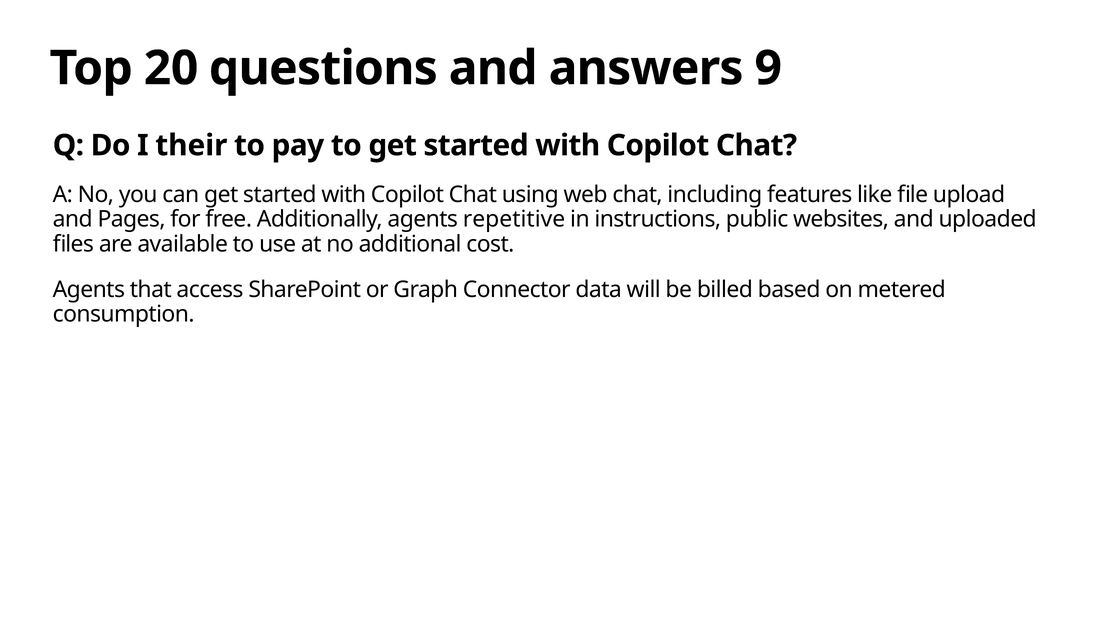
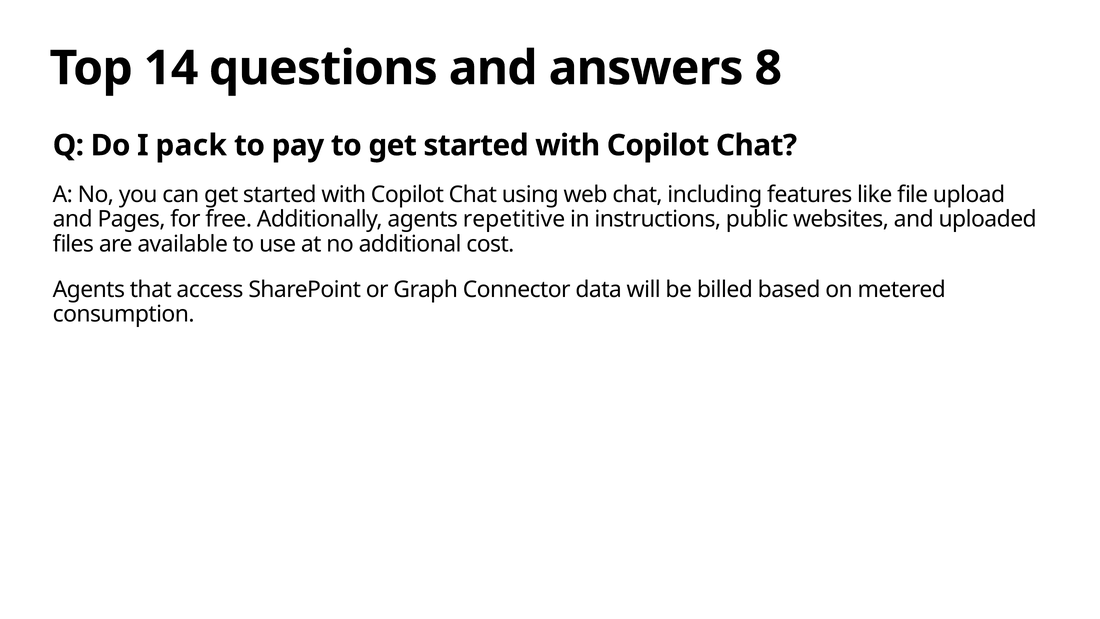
20: 20 -> 14 (171, 68)
9: 9 -> 8 (768, 68)
their: their -> pack (191, 145)
